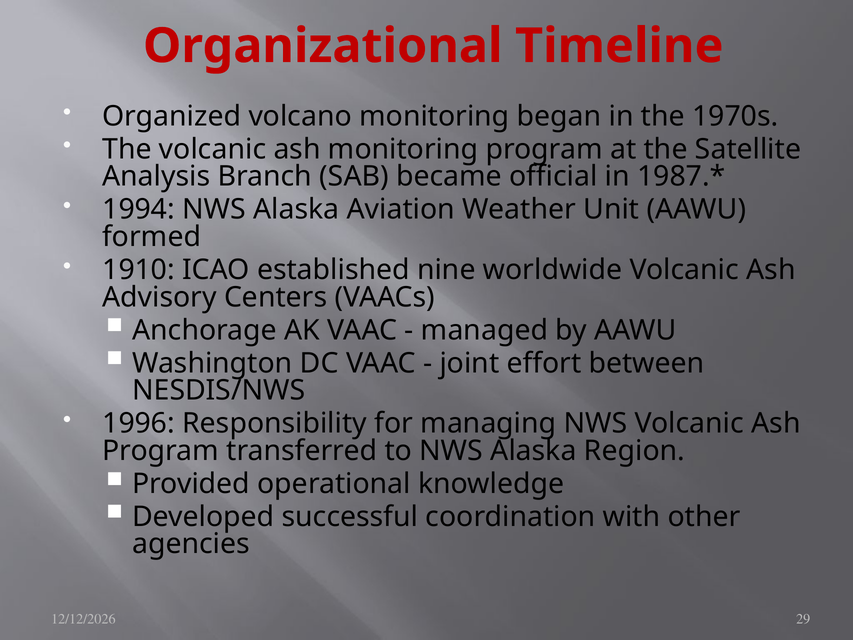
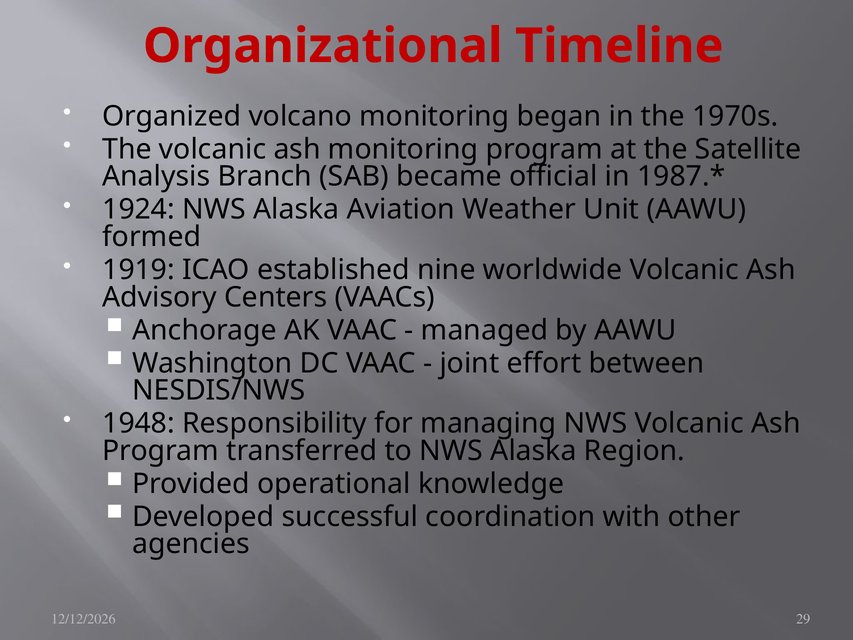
1994: 1994 -> 1924 (139, 209)
1910: 1910 -> 1919 (139, 270)
1996: 1996 -> 1948 (139, 423)
